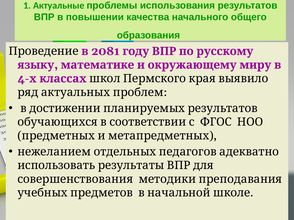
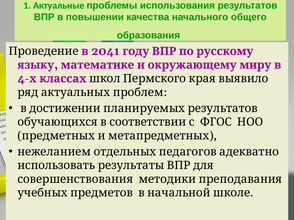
2081: 2081 -> 2041 (105, 51)
